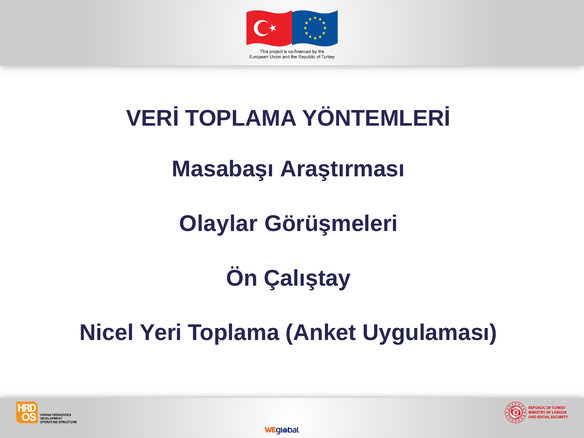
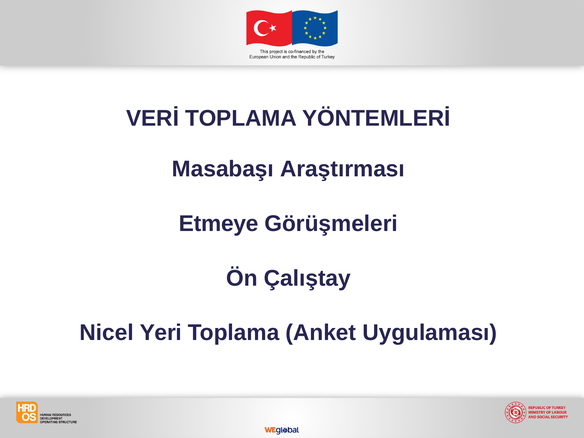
Olaylar: Olaylar -> Etmeye (219, 224)
